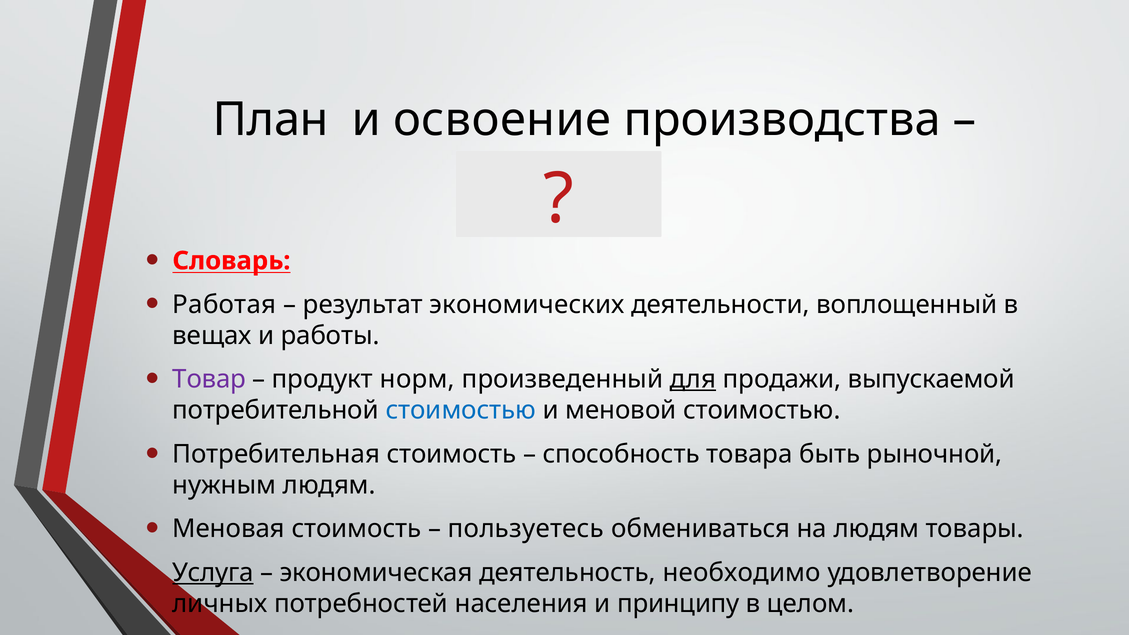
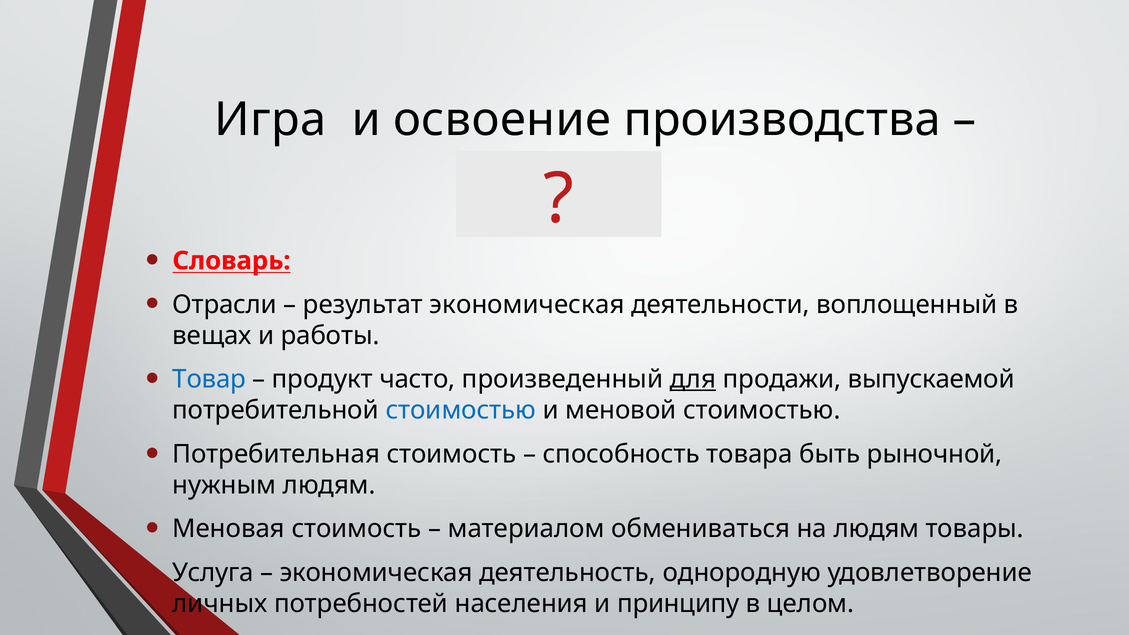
План: План -> Игра (270, 120)
Работая: Работая -> Отрасли (225, 305)
результат экономических: экономических -> экономическая (527, 305)
Товар colour: purple -> blue (209, 379)
норм: норм -> часто (418, 379)
пользуетесь: пользуетесь -> материалом (526, 529)
Услуга underline: present -> none (213, 573)
необходимо: необходимо -> однородную (742, 573)
